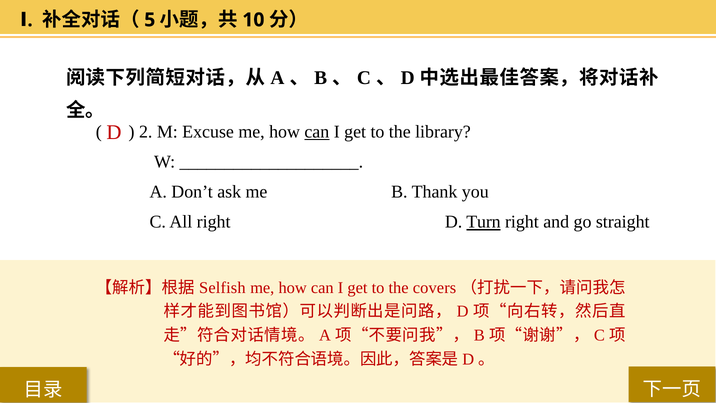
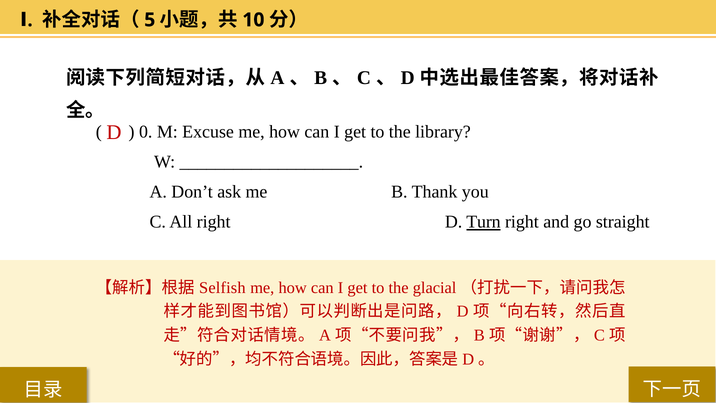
2: 2 -> 0 (146, 132)
can underline: present -> none (317, 132)
covers: covers -> glacial (435, 287)
